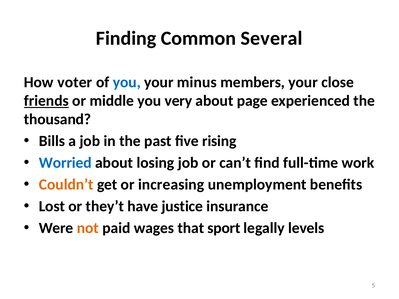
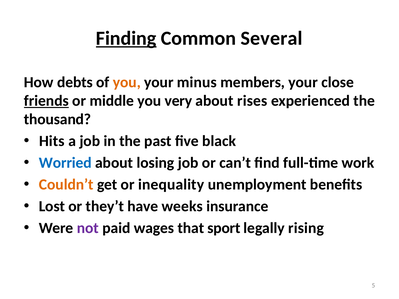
Finding underline: none -> present (126, 38)
voter: voter -> debts (75, 82)
you colour: blue -> orange (127, 82)
page: page -> rises (252, 101)
Bills: Bills -> Hits (52, 141)
rising: rising -> black (219, 141)
increasing: increasing -> inequality (171, 185)
justice: justice -> weeks (182, 206)
not colour: orange -> purple (88, 228)
levels: levels -> rising (306, 228)
